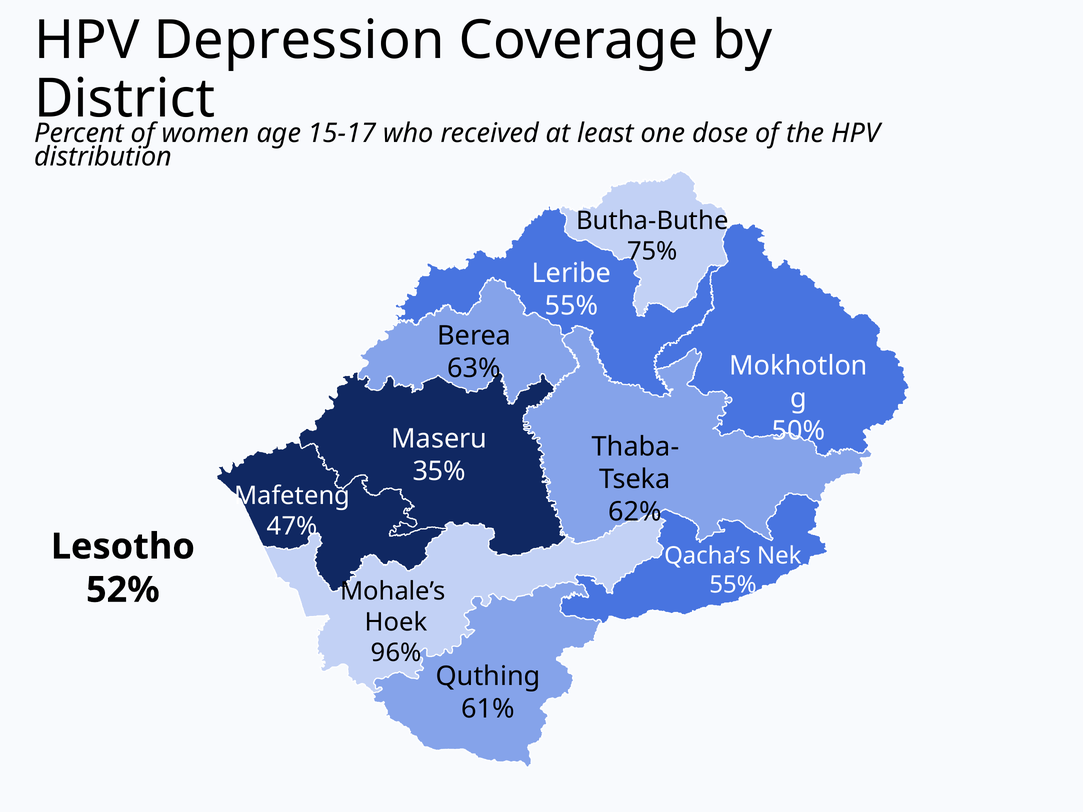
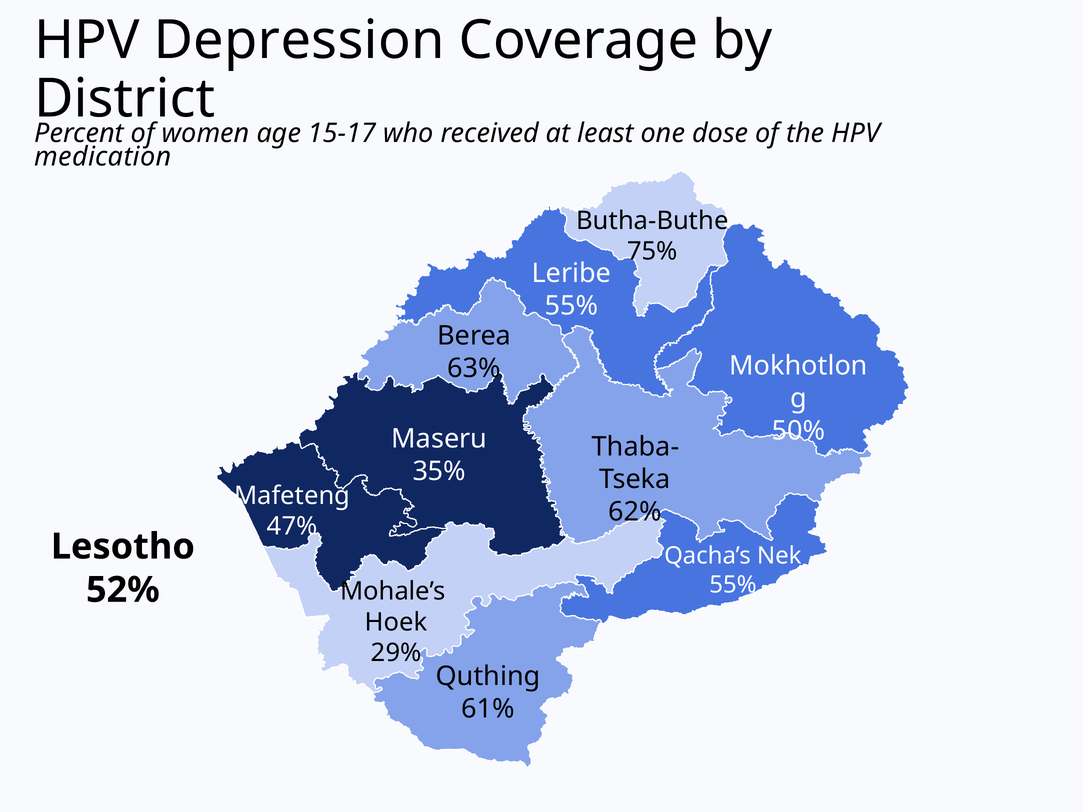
distribution: distribution -> medication (103, 157)
96%: 96% -> 29% (396, 653)
